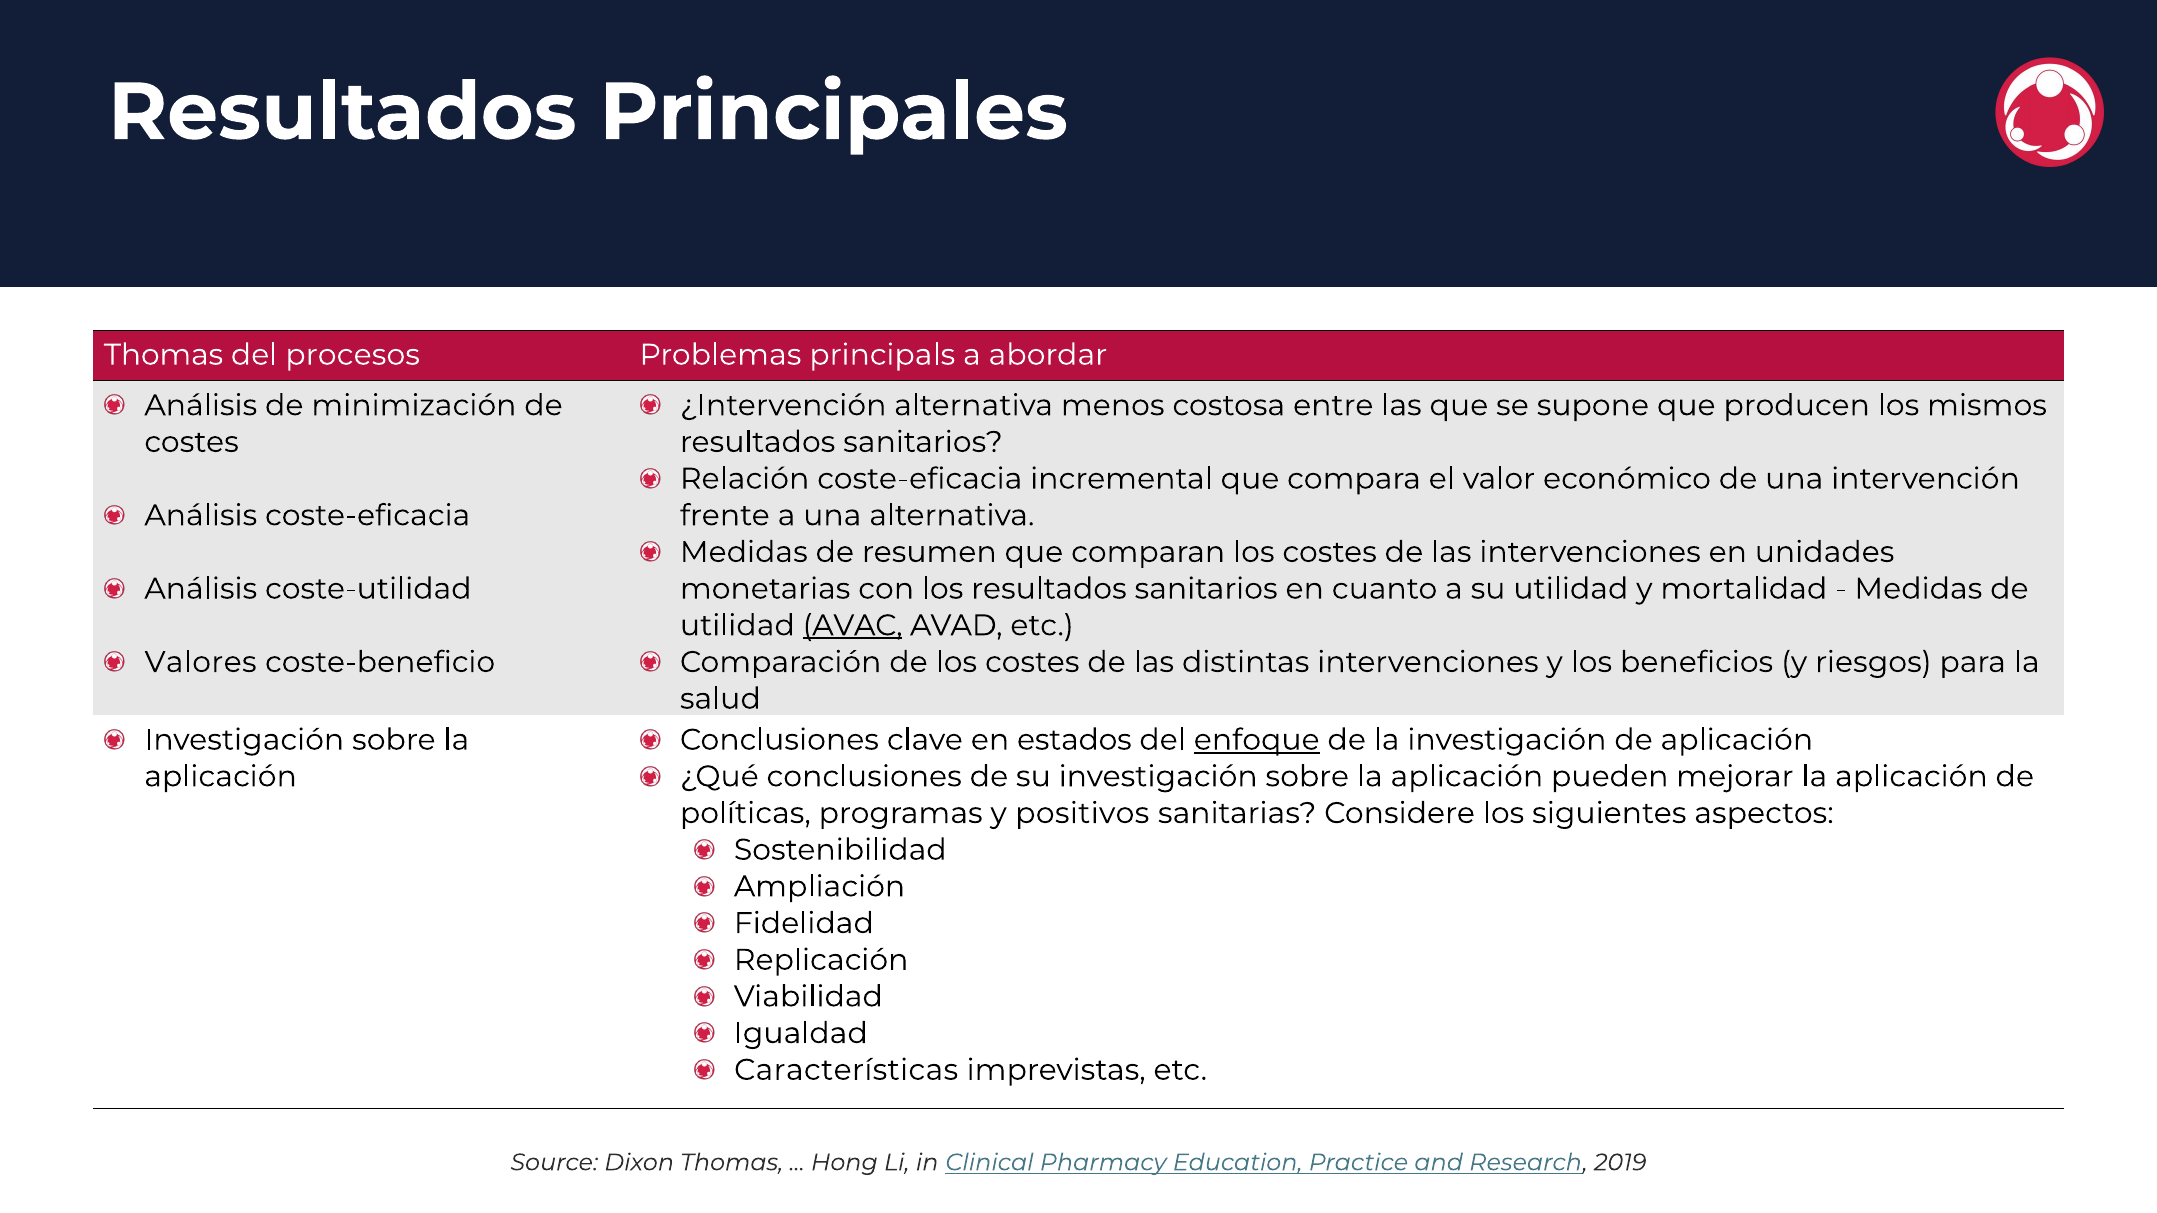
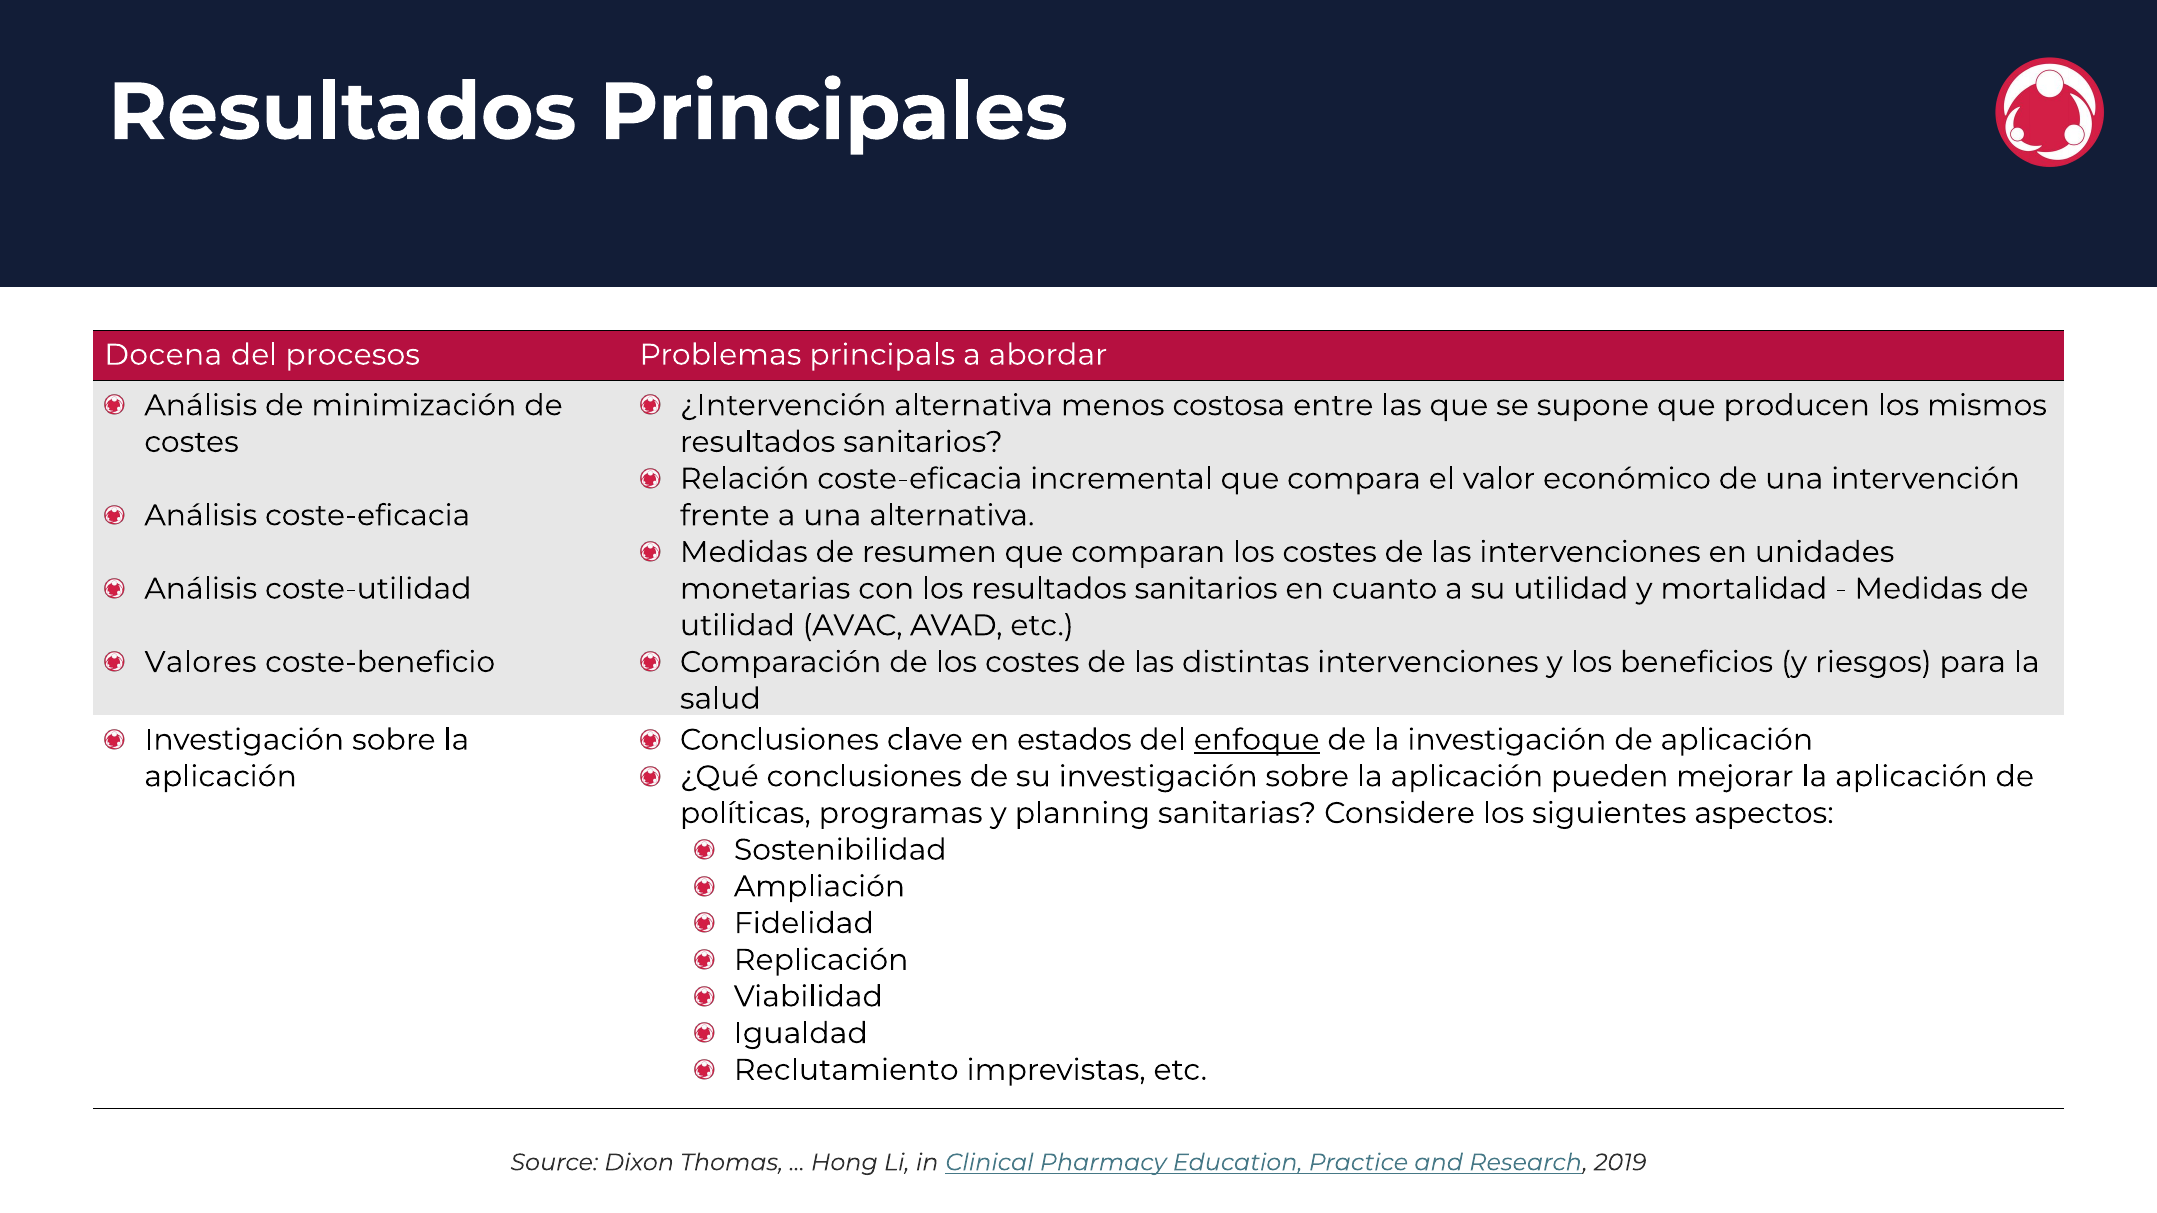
Thomas: Thomas -> Docena (163, 355)
AVAC underline: present -> none (853, 626)
positivos: positivos -> planning (1082, 813)
Características: Características -> Reclutamiento (846, 1070)
